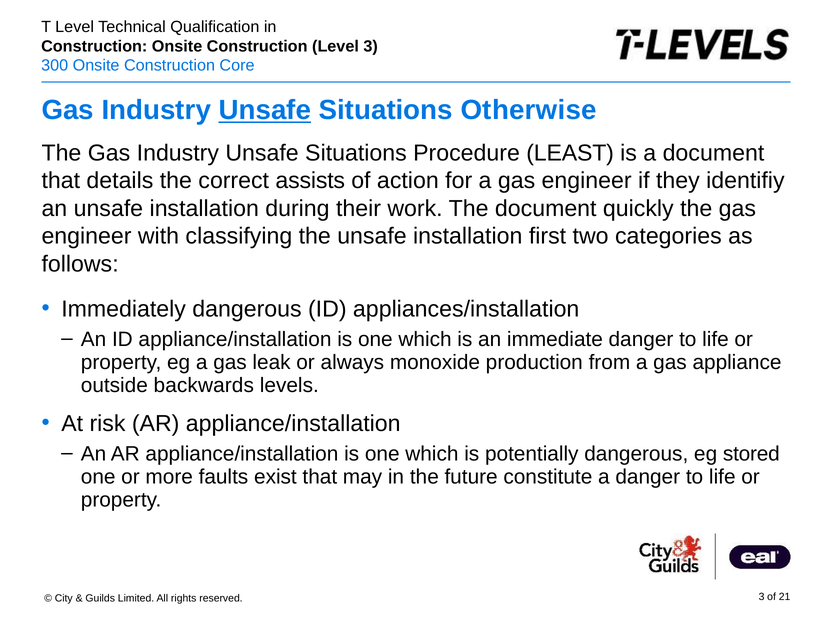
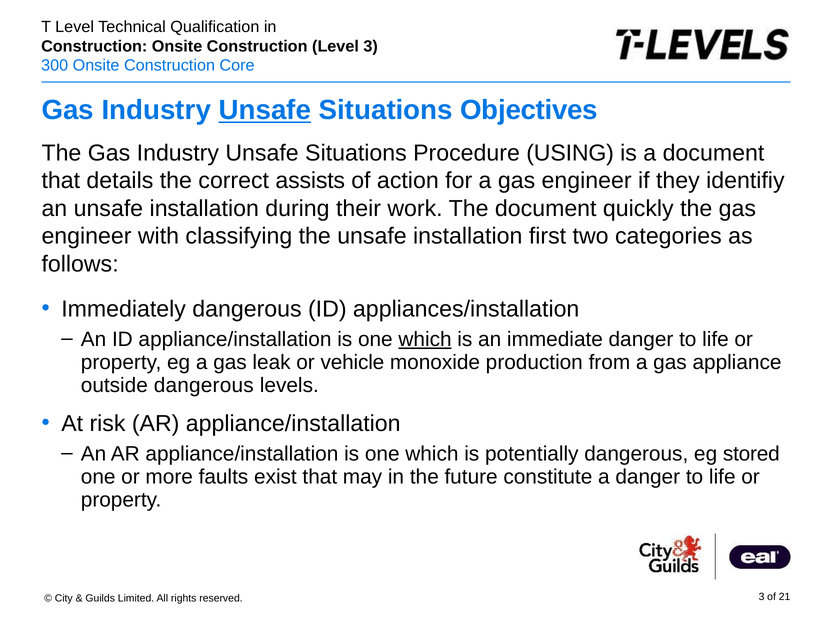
Otherwise: Otherwise -> Objectives (529, 110)
LEAST: LEAST -> USING (570, 153)
which underline: none -> present (425, 339)
always: always -> vehicle (352, 362)
outside backwards: backwards -> dangerous (204, 385)
